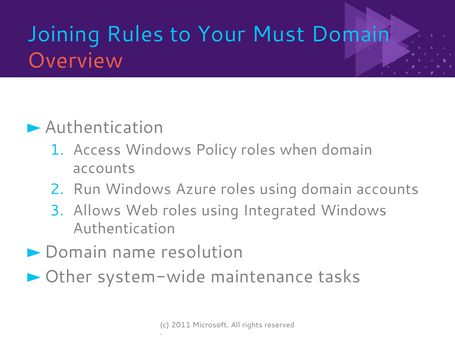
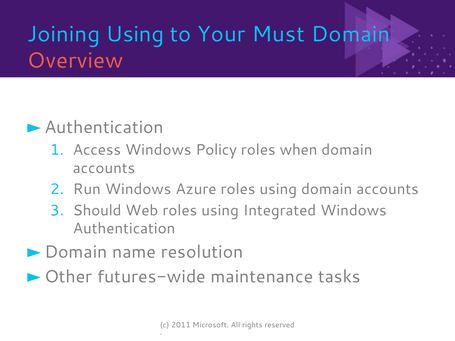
Joining Rules: Rules -> Using (135, 34)
Allows: Allows -> Should (97, 211)
system-wide: system-wide -> futures-wide (151, 277)
